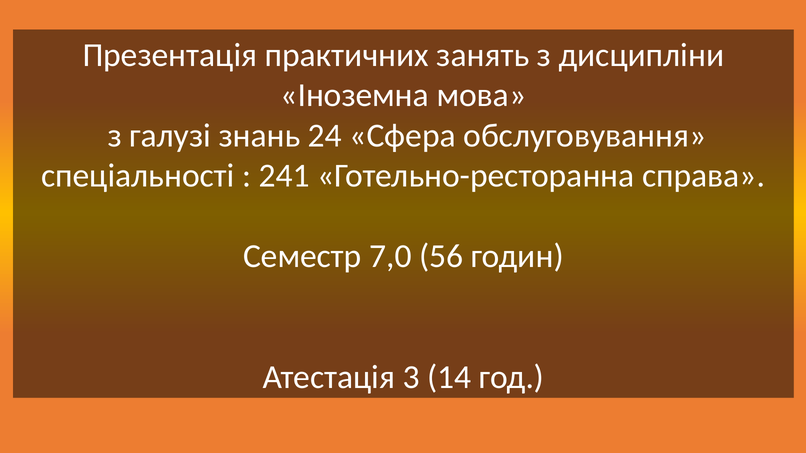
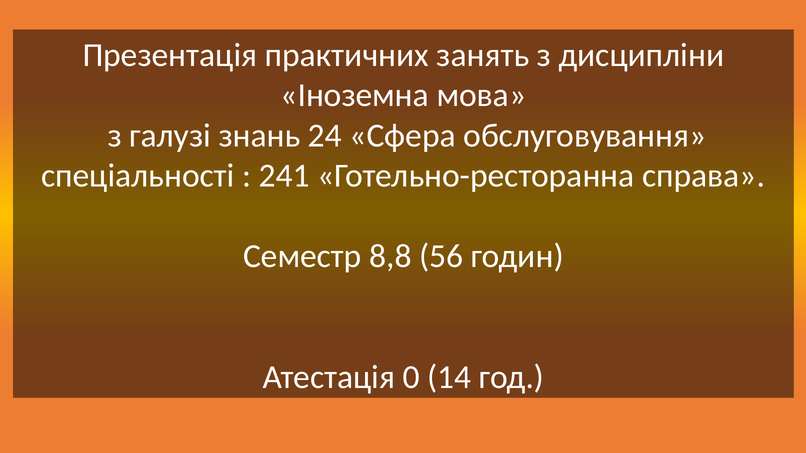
7,0: 7,0 -> 8,8 (390, 257)
3: 3 -> 0 (411, 377)
